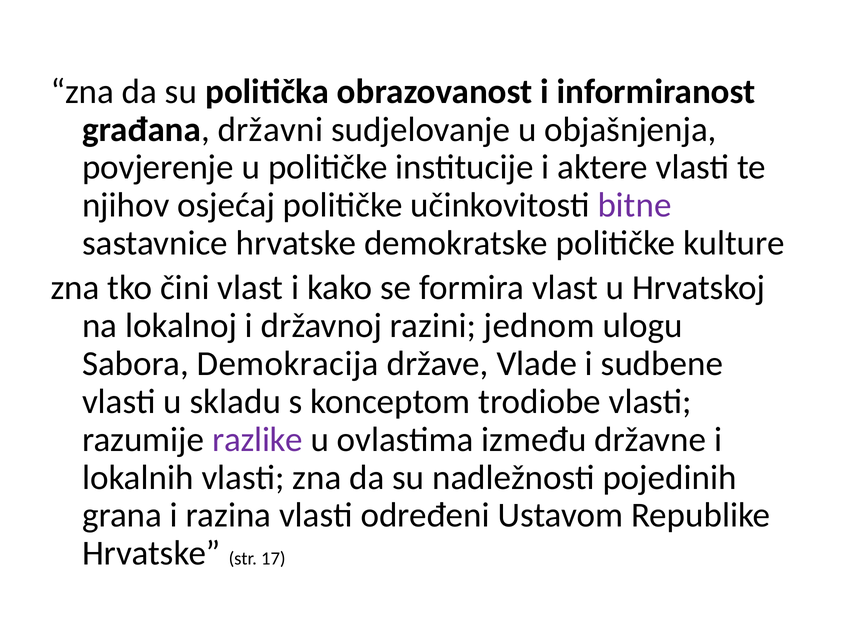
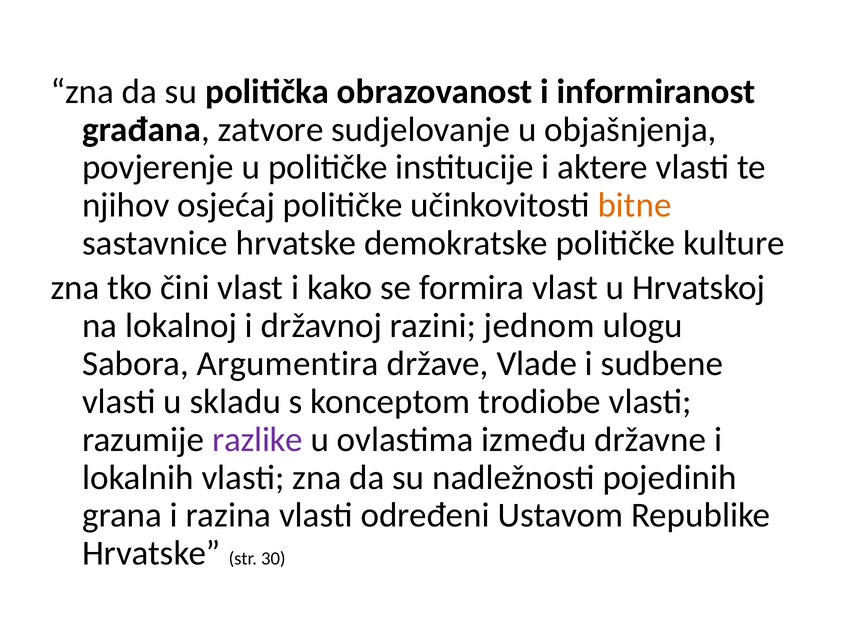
državni: državni -> zatvore (271, 129)
bitne colour: purple -> orange (635, 205)
Demokracija: Demokracija -> Argumentira (288, 363)
17: 17 -> 30 (273, 558)
